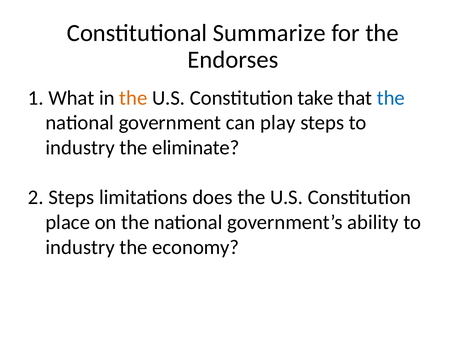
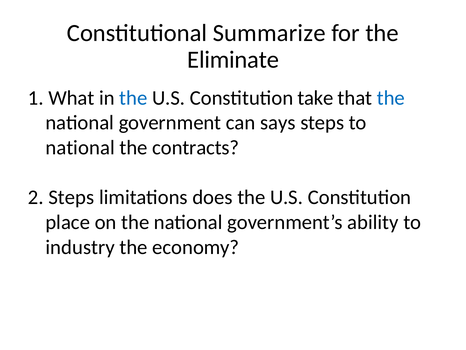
Endorses: Endorses -> Eliminate (233, 60)
the colour: orange -> blue (133, 98)
play: play -> says (278, 123)
industry: industry -> national (80, 147)
eliminate: eliminate -> contracts (196, 147)
